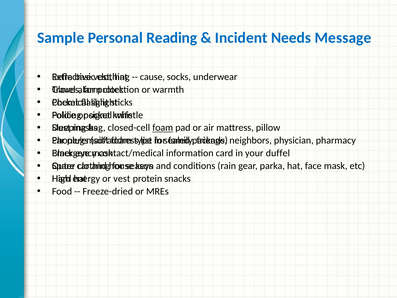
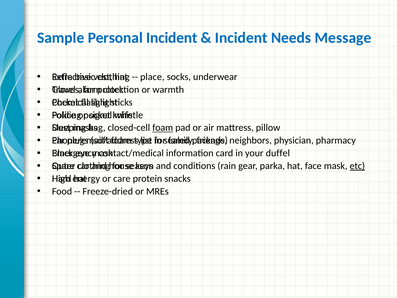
Personal Reading: Reading -> Incident (172, 38)
cause: cause -> place (152, 77)
etc underline: none -> present (357, 166)
or vest: vest -> care (122, 178)
